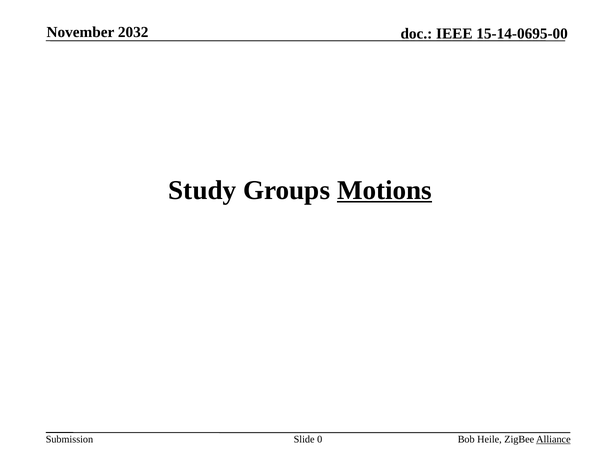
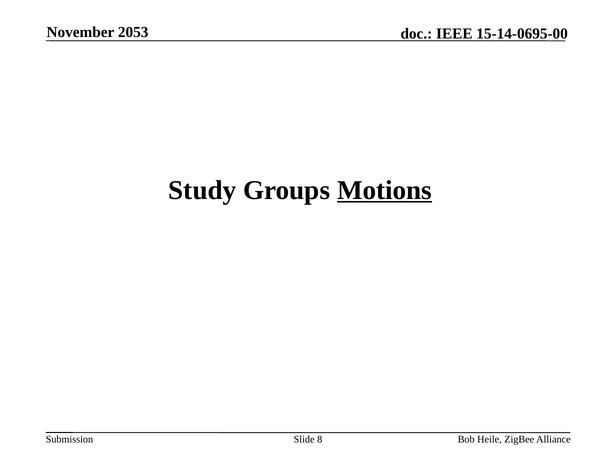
2032: 2032 -> 2053 (133, 32)
0: 0 -> 8 (320, 439)
Alliance underline: present -> none (553, 439)
